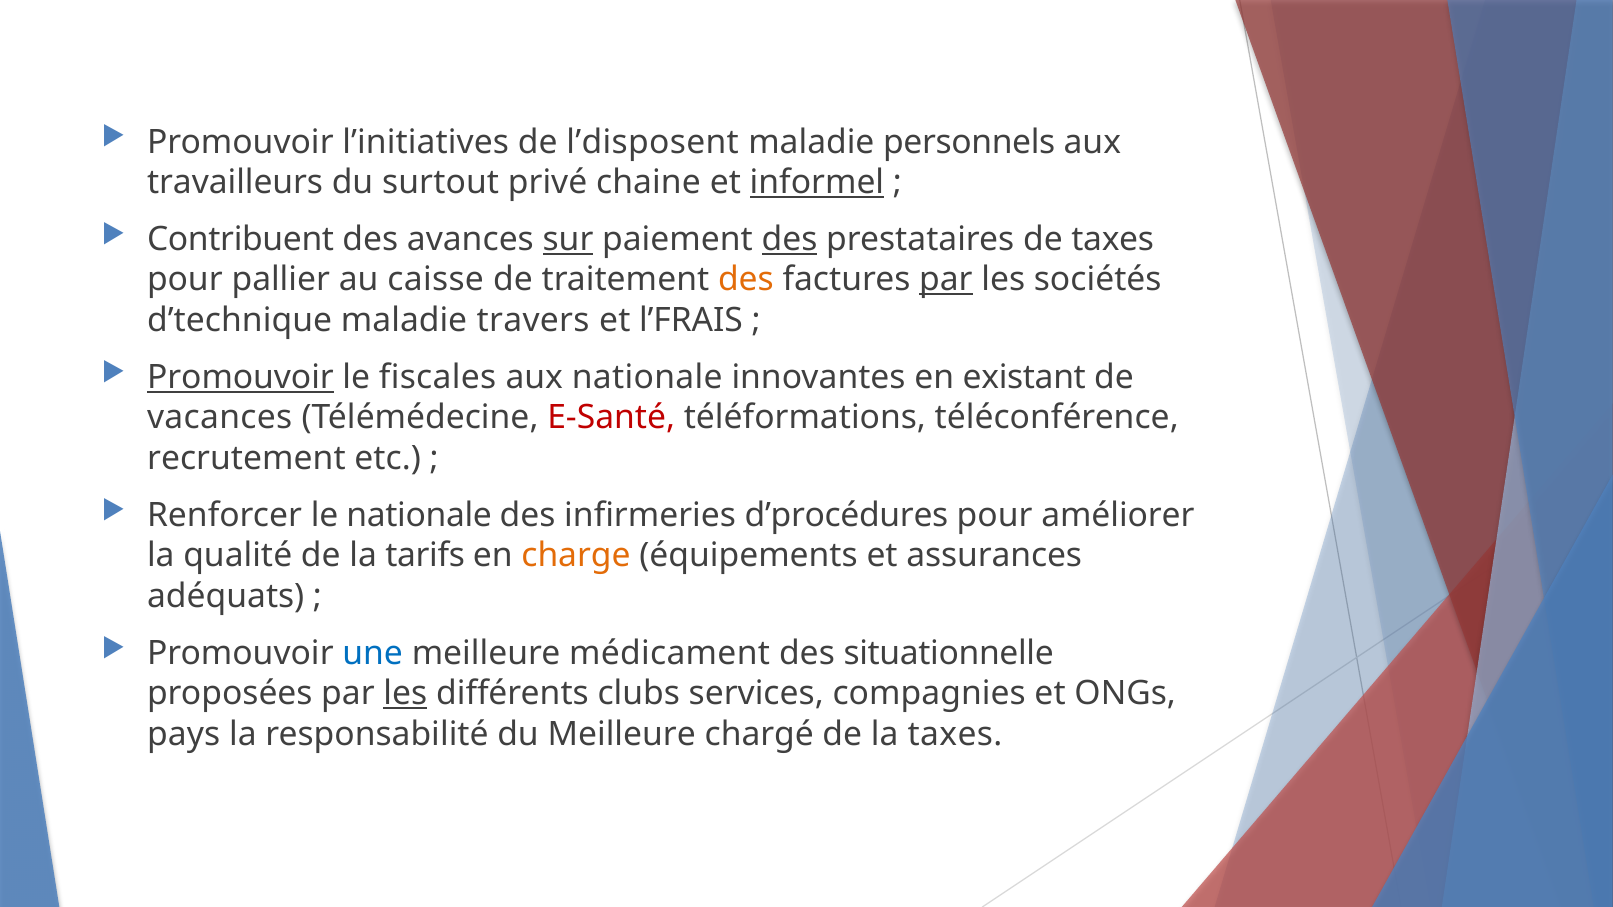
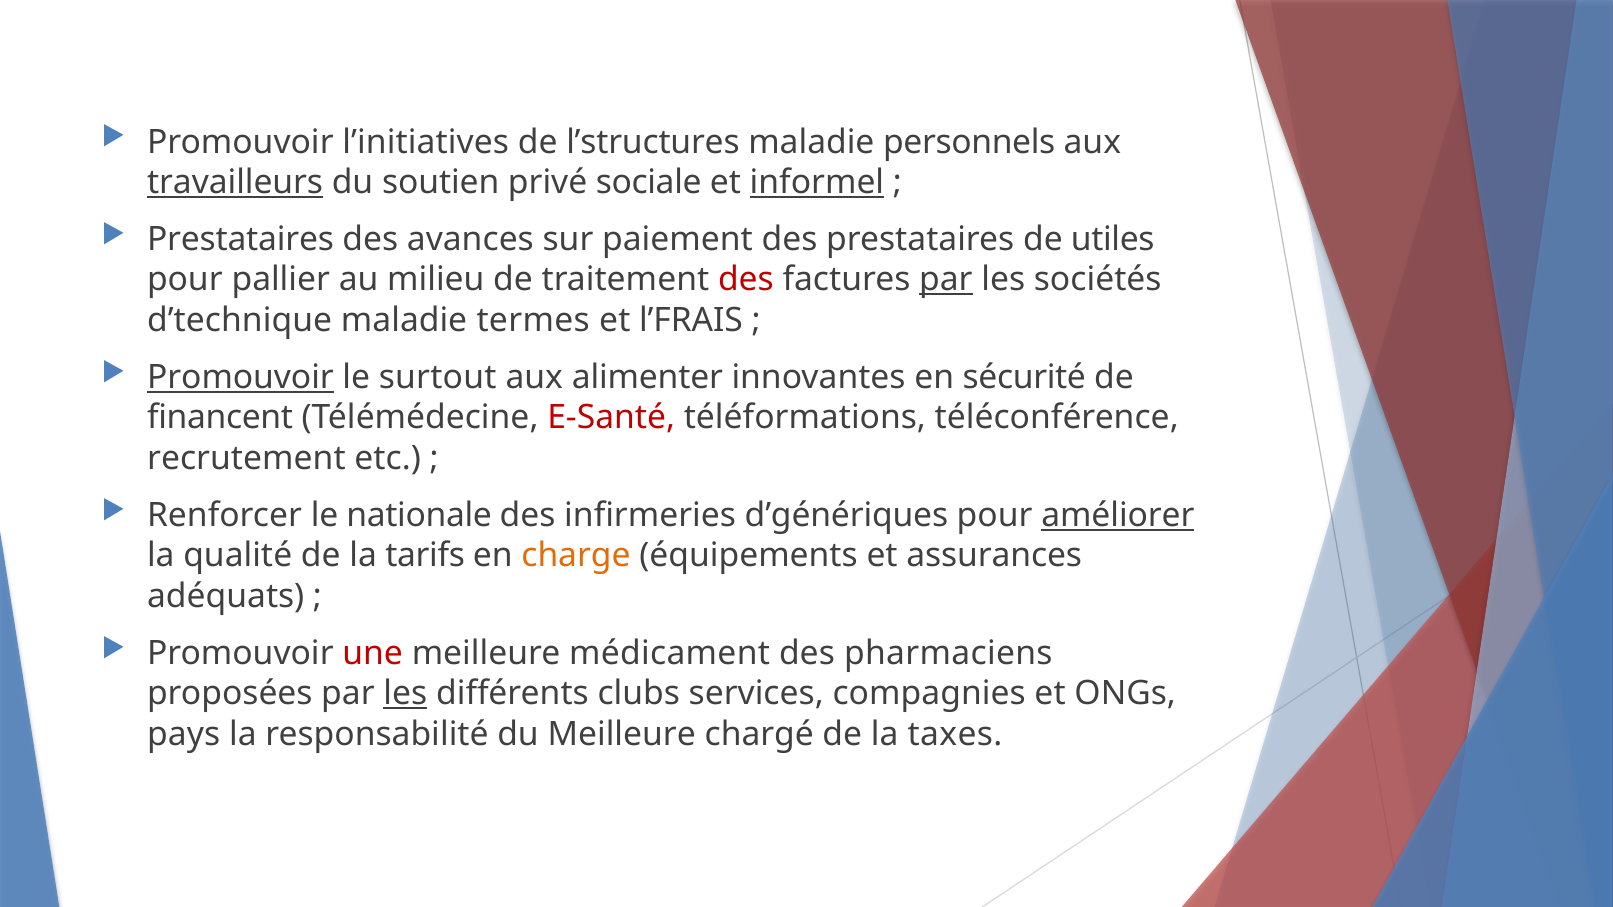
l’disposent: l’disposent -> l’structures (653, 142)
travailleurs underline: none -> present (235, 182)
surtout: surtout -> soutien (441, 182)
chaine: chaine -> sociale (649, 182)
Contribuent: Contribuent -> Prestataires (240, 240)
sur underline: present -> none (568, 240)
des underline: present -> none (790, 240)
de taxes: taxes -> utiles (1113, 240)
caisse: caisse -> milieu (436, 280)
des colour: orange -> red (746, 280)
travers: travers -> termes (533, 320)
fiscales: fiscales -> surtout (438, 378)
aux nationale: nationale -> alimenter (647, 378)
existant: existant -> sécurité (1024, 378)
vacances: vacances -> financent (220, 418)
d’procédures: d’procédures -> d’génériques (846, 516)
améliorer underline: none -> present (1118, 516)
une colour: blue -> red (373, 653)
situationnelle: situationnelle -> pharmaciens (948, 653)
